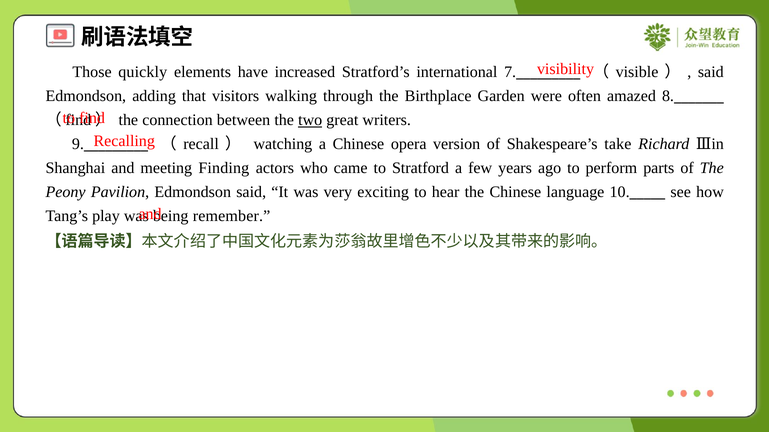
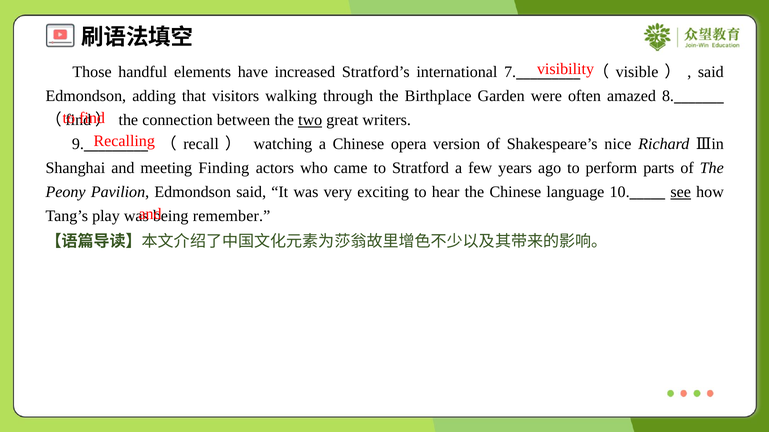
quickly: quickly -> handful (143, 72)
take: take -> nice (618, 144)
see underline: none -> present (681, 192)
